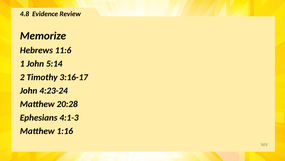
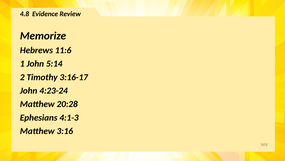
1:16: 1:16 -> 3:16 (65, 131)
